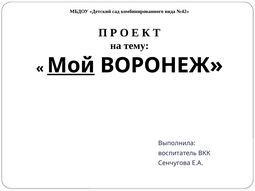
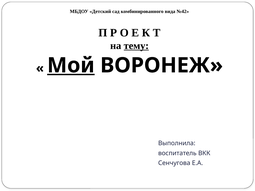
тему underline: none -> present (136, 46)
